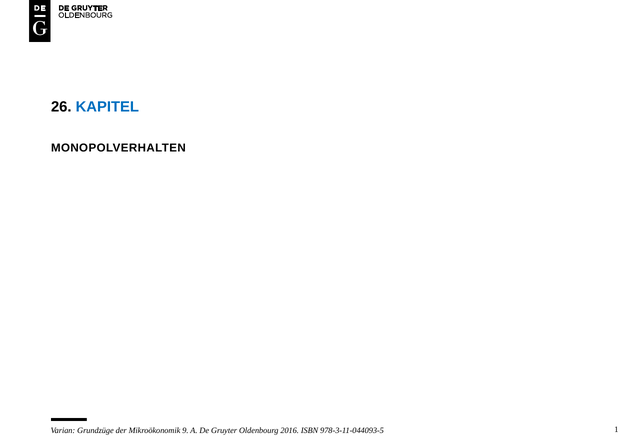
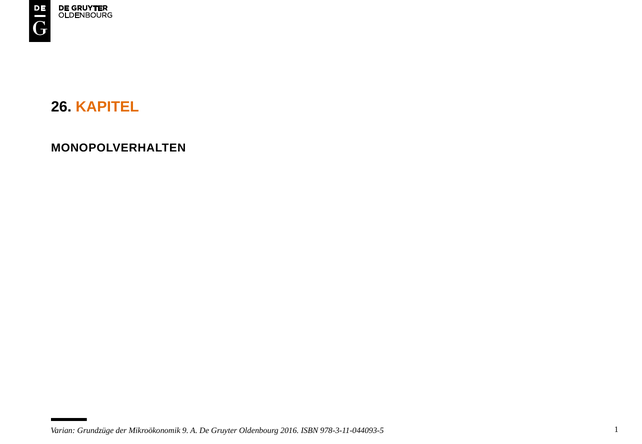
KAPITEL colour: blue -> orange (107, 107)
